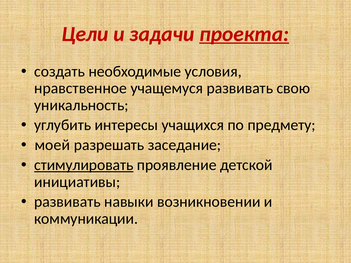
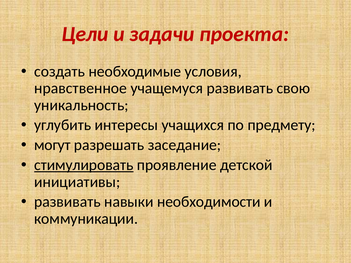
проекта underline: present -> none (244, 34)
моей: моей -> могут (52, 145)
возникновении: возникновении -> необходимости (209, 202)
